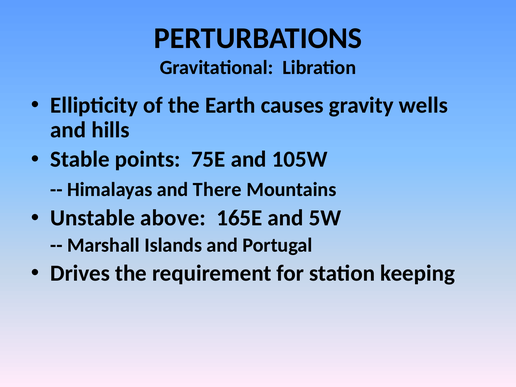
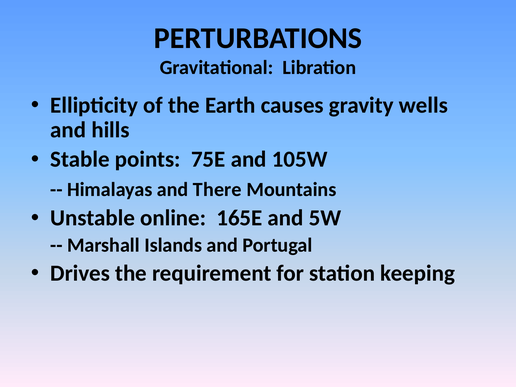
above: above -> online (173, 218)
